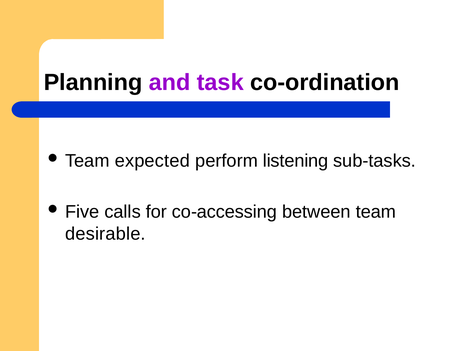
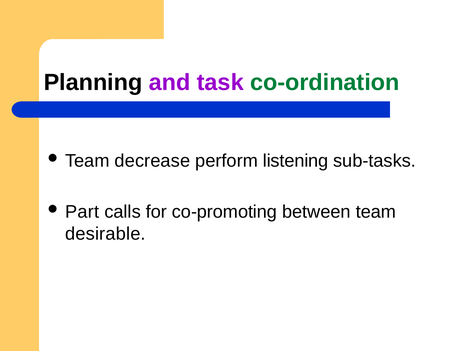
co-ordination colour: black -> green (325, 82)
expected: expected -> decrease (152, 161)
Five: Five -> Part (82, 212)
co-accessing: co-accessing -> co-promoting (225, 212)
